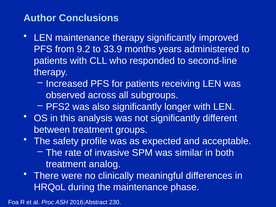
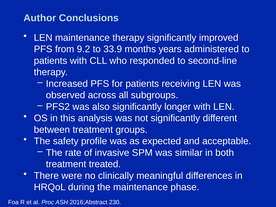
analog: analog -> treated (105, 164)
